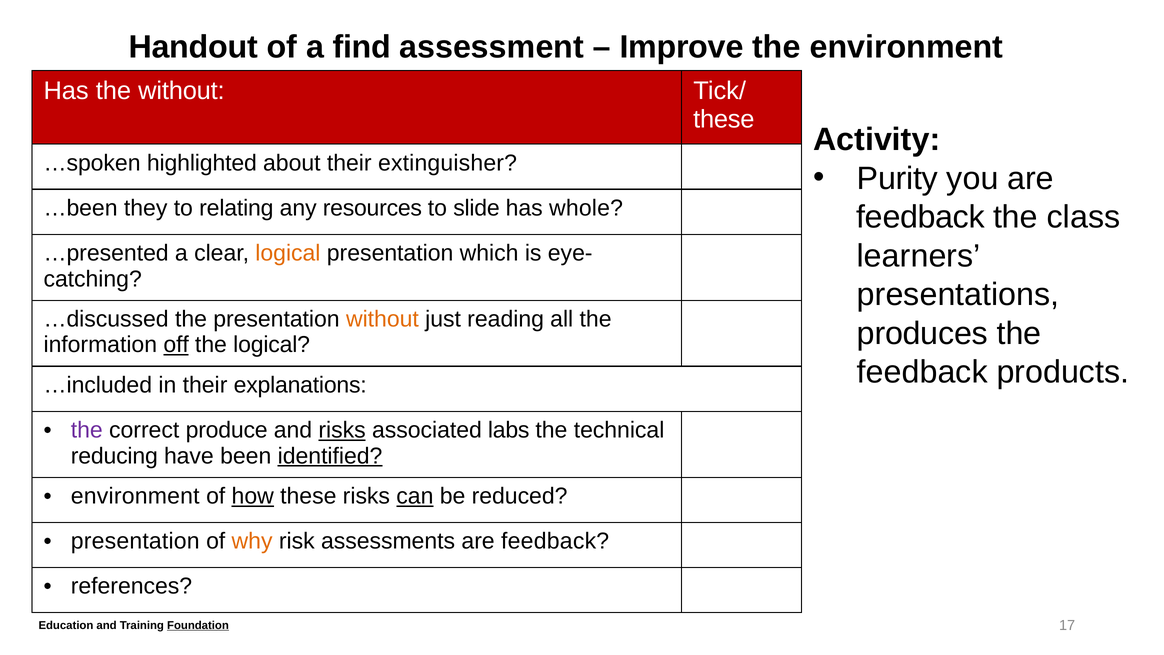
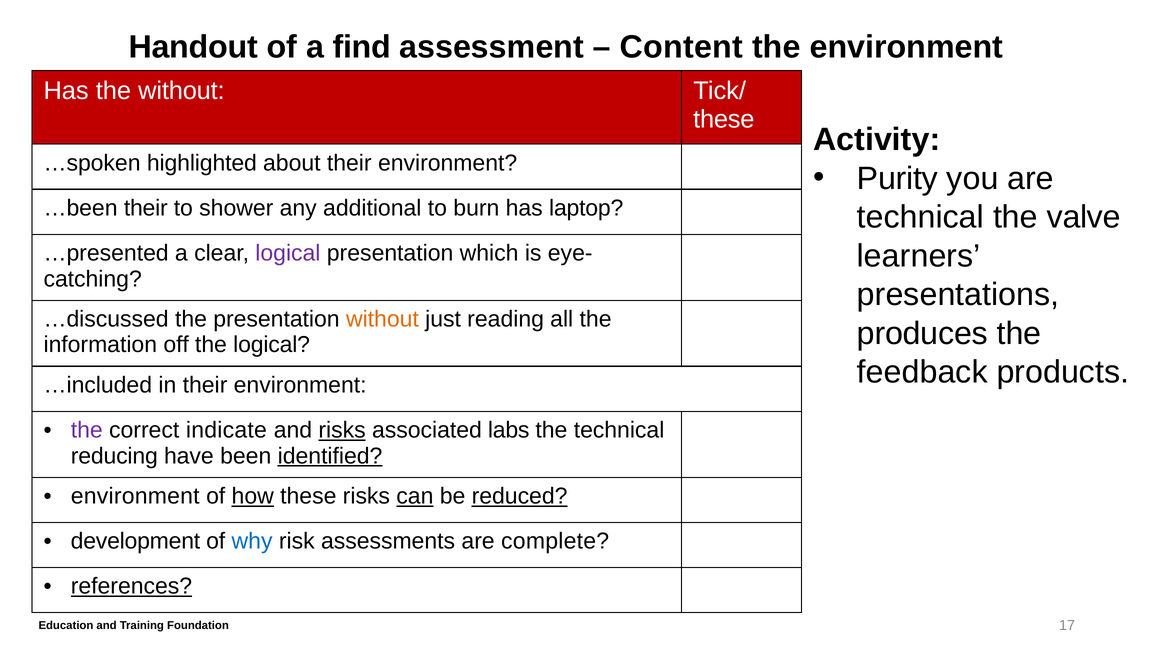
Improve: Improve -> Content (681, 47)
about their extinguisher: extinguisher -> environment (448, 163)
…been they: they -> their (146, 208)
relating: relating -> shower (236, 208)
resources: resources -> additional (372, 208)
slide: slide -> burn (476, 208)
whole: whole -> laptop (586, 208)
feedback: feedback -> technical (920, 217)
class: class -> valve (1084, 217)
logical colour: orange -> purple (288, 253)
off underline: present -> none (176, 345)
in their explanations: explanations -> environment (300, 385)
produce: produce -> indicate (226, 430)
reduced underline: none -> present (520, 496)
presentation: presentation -> development (135, 541)
why colour: orange -> blue (252, 541)
assessments are feedback: feedback -> complete (555, 541)
references underline: none -> present (131, 586)
Foundation underline: present -> none (198, 625)
